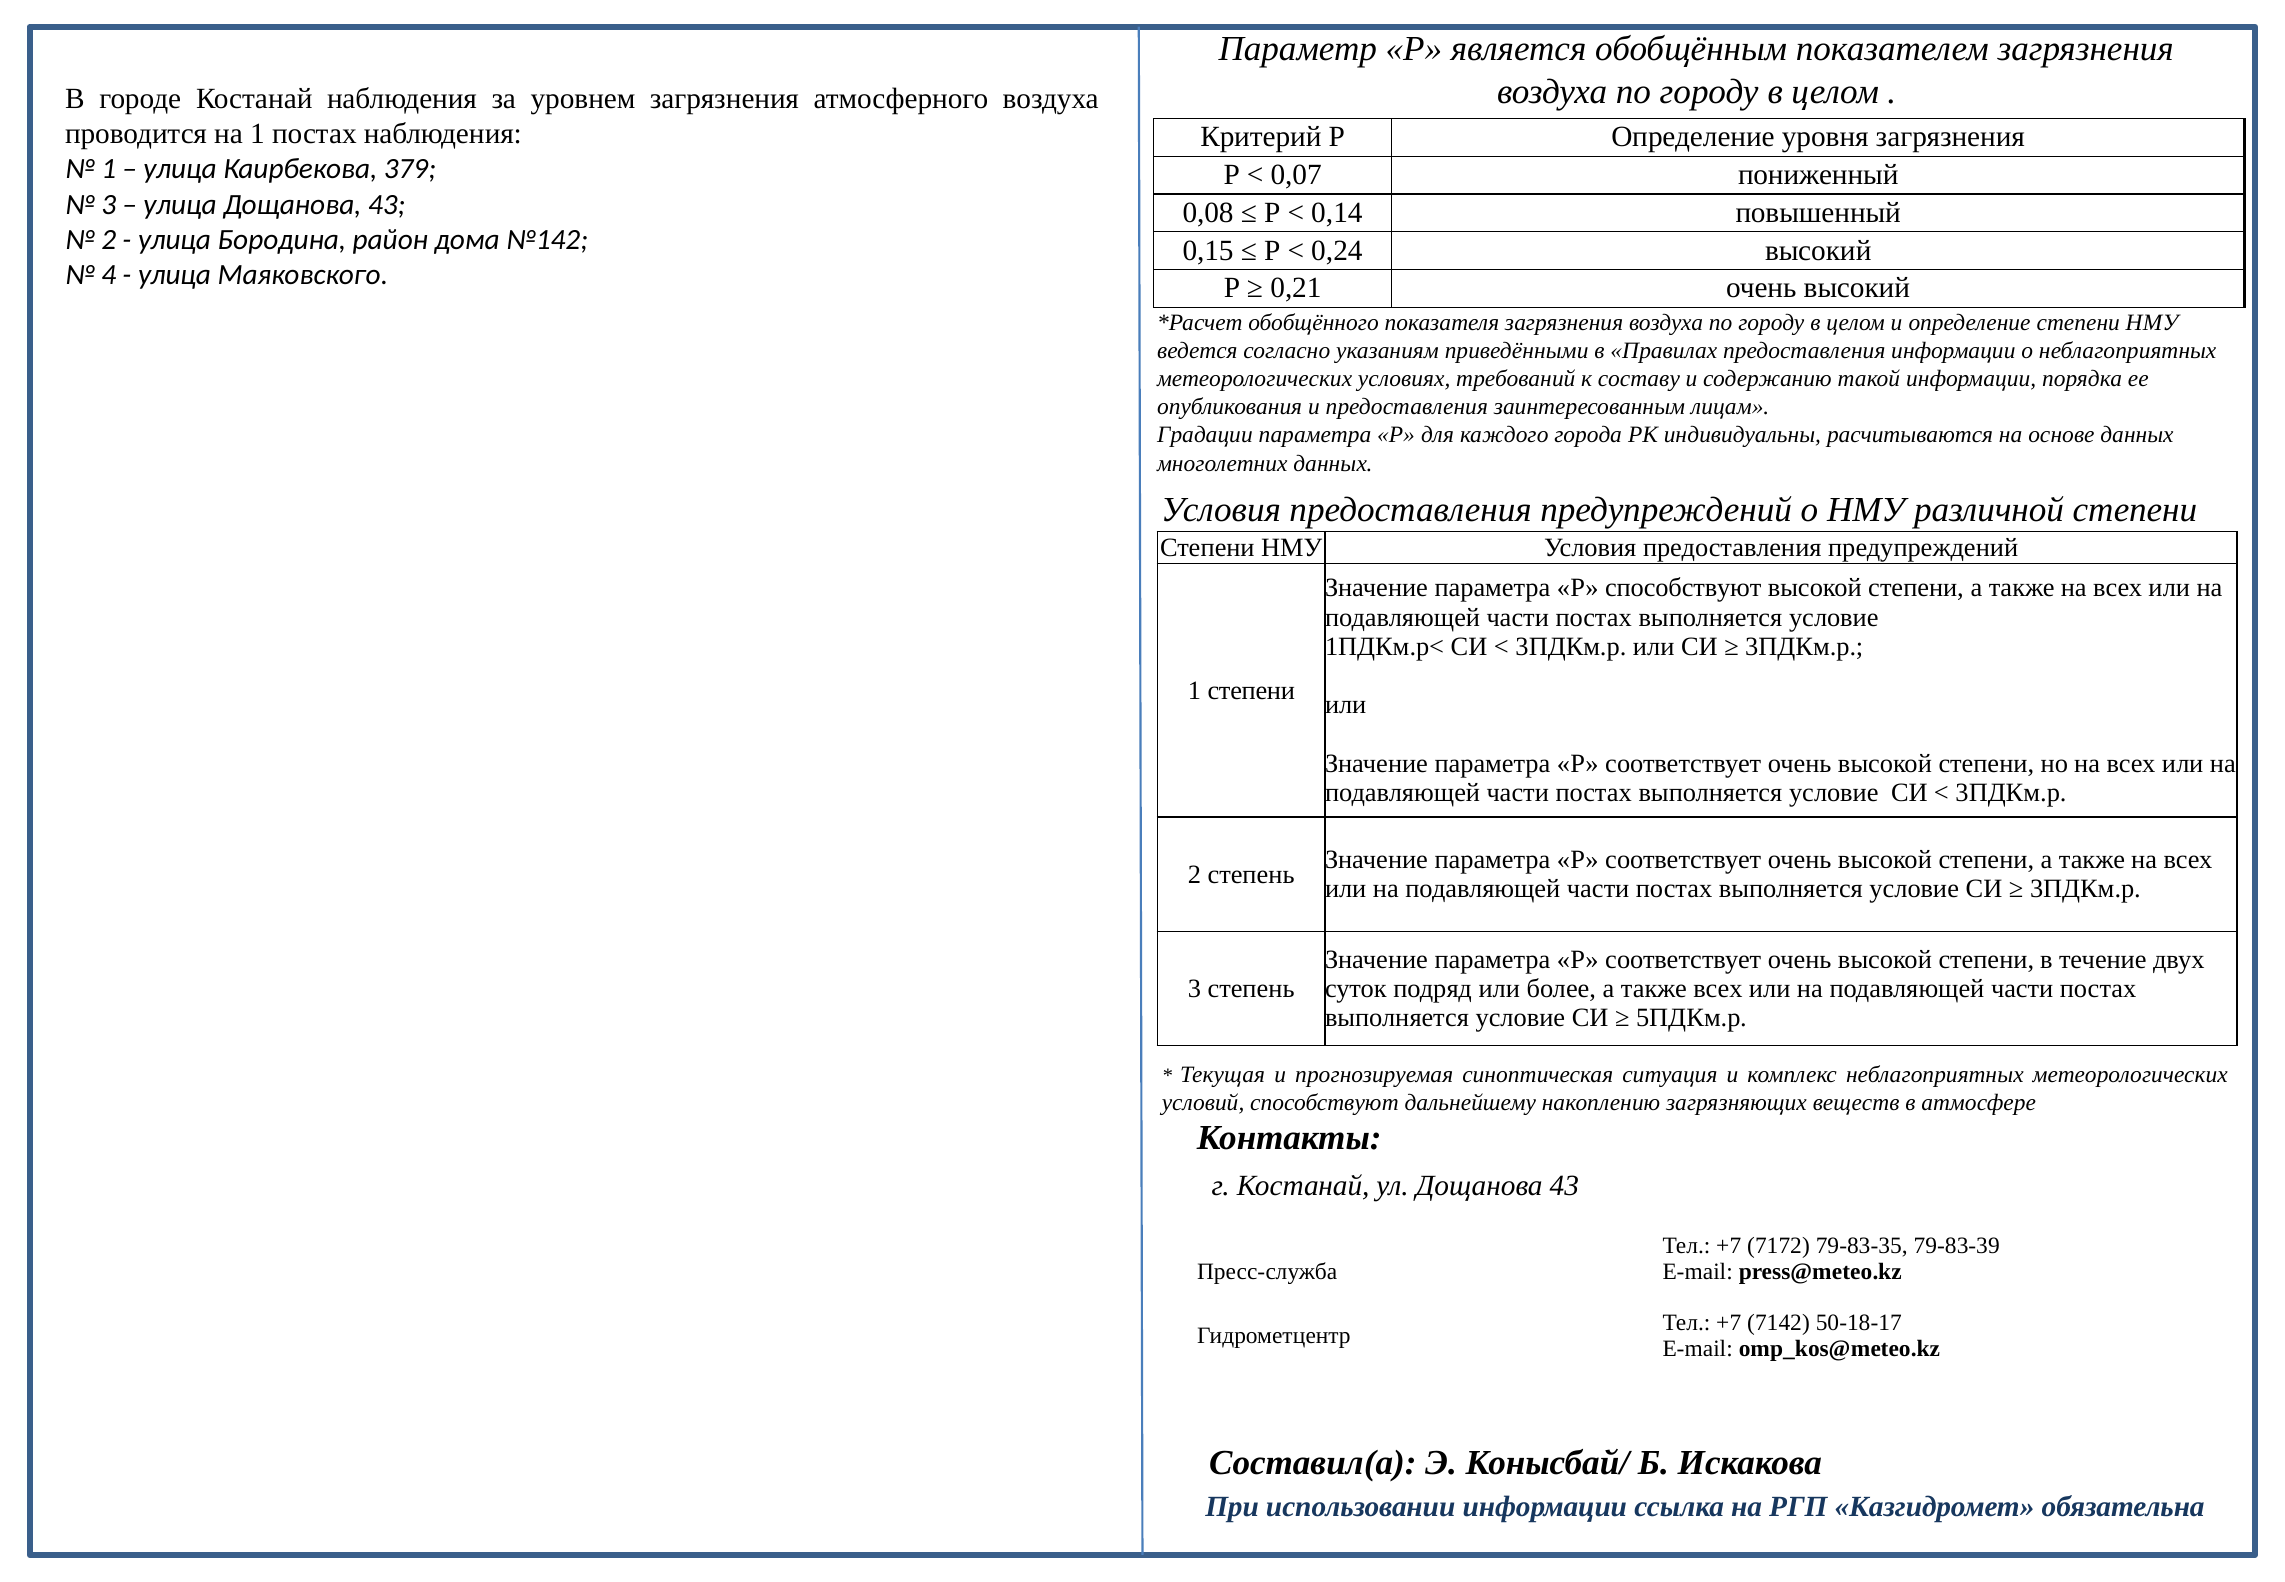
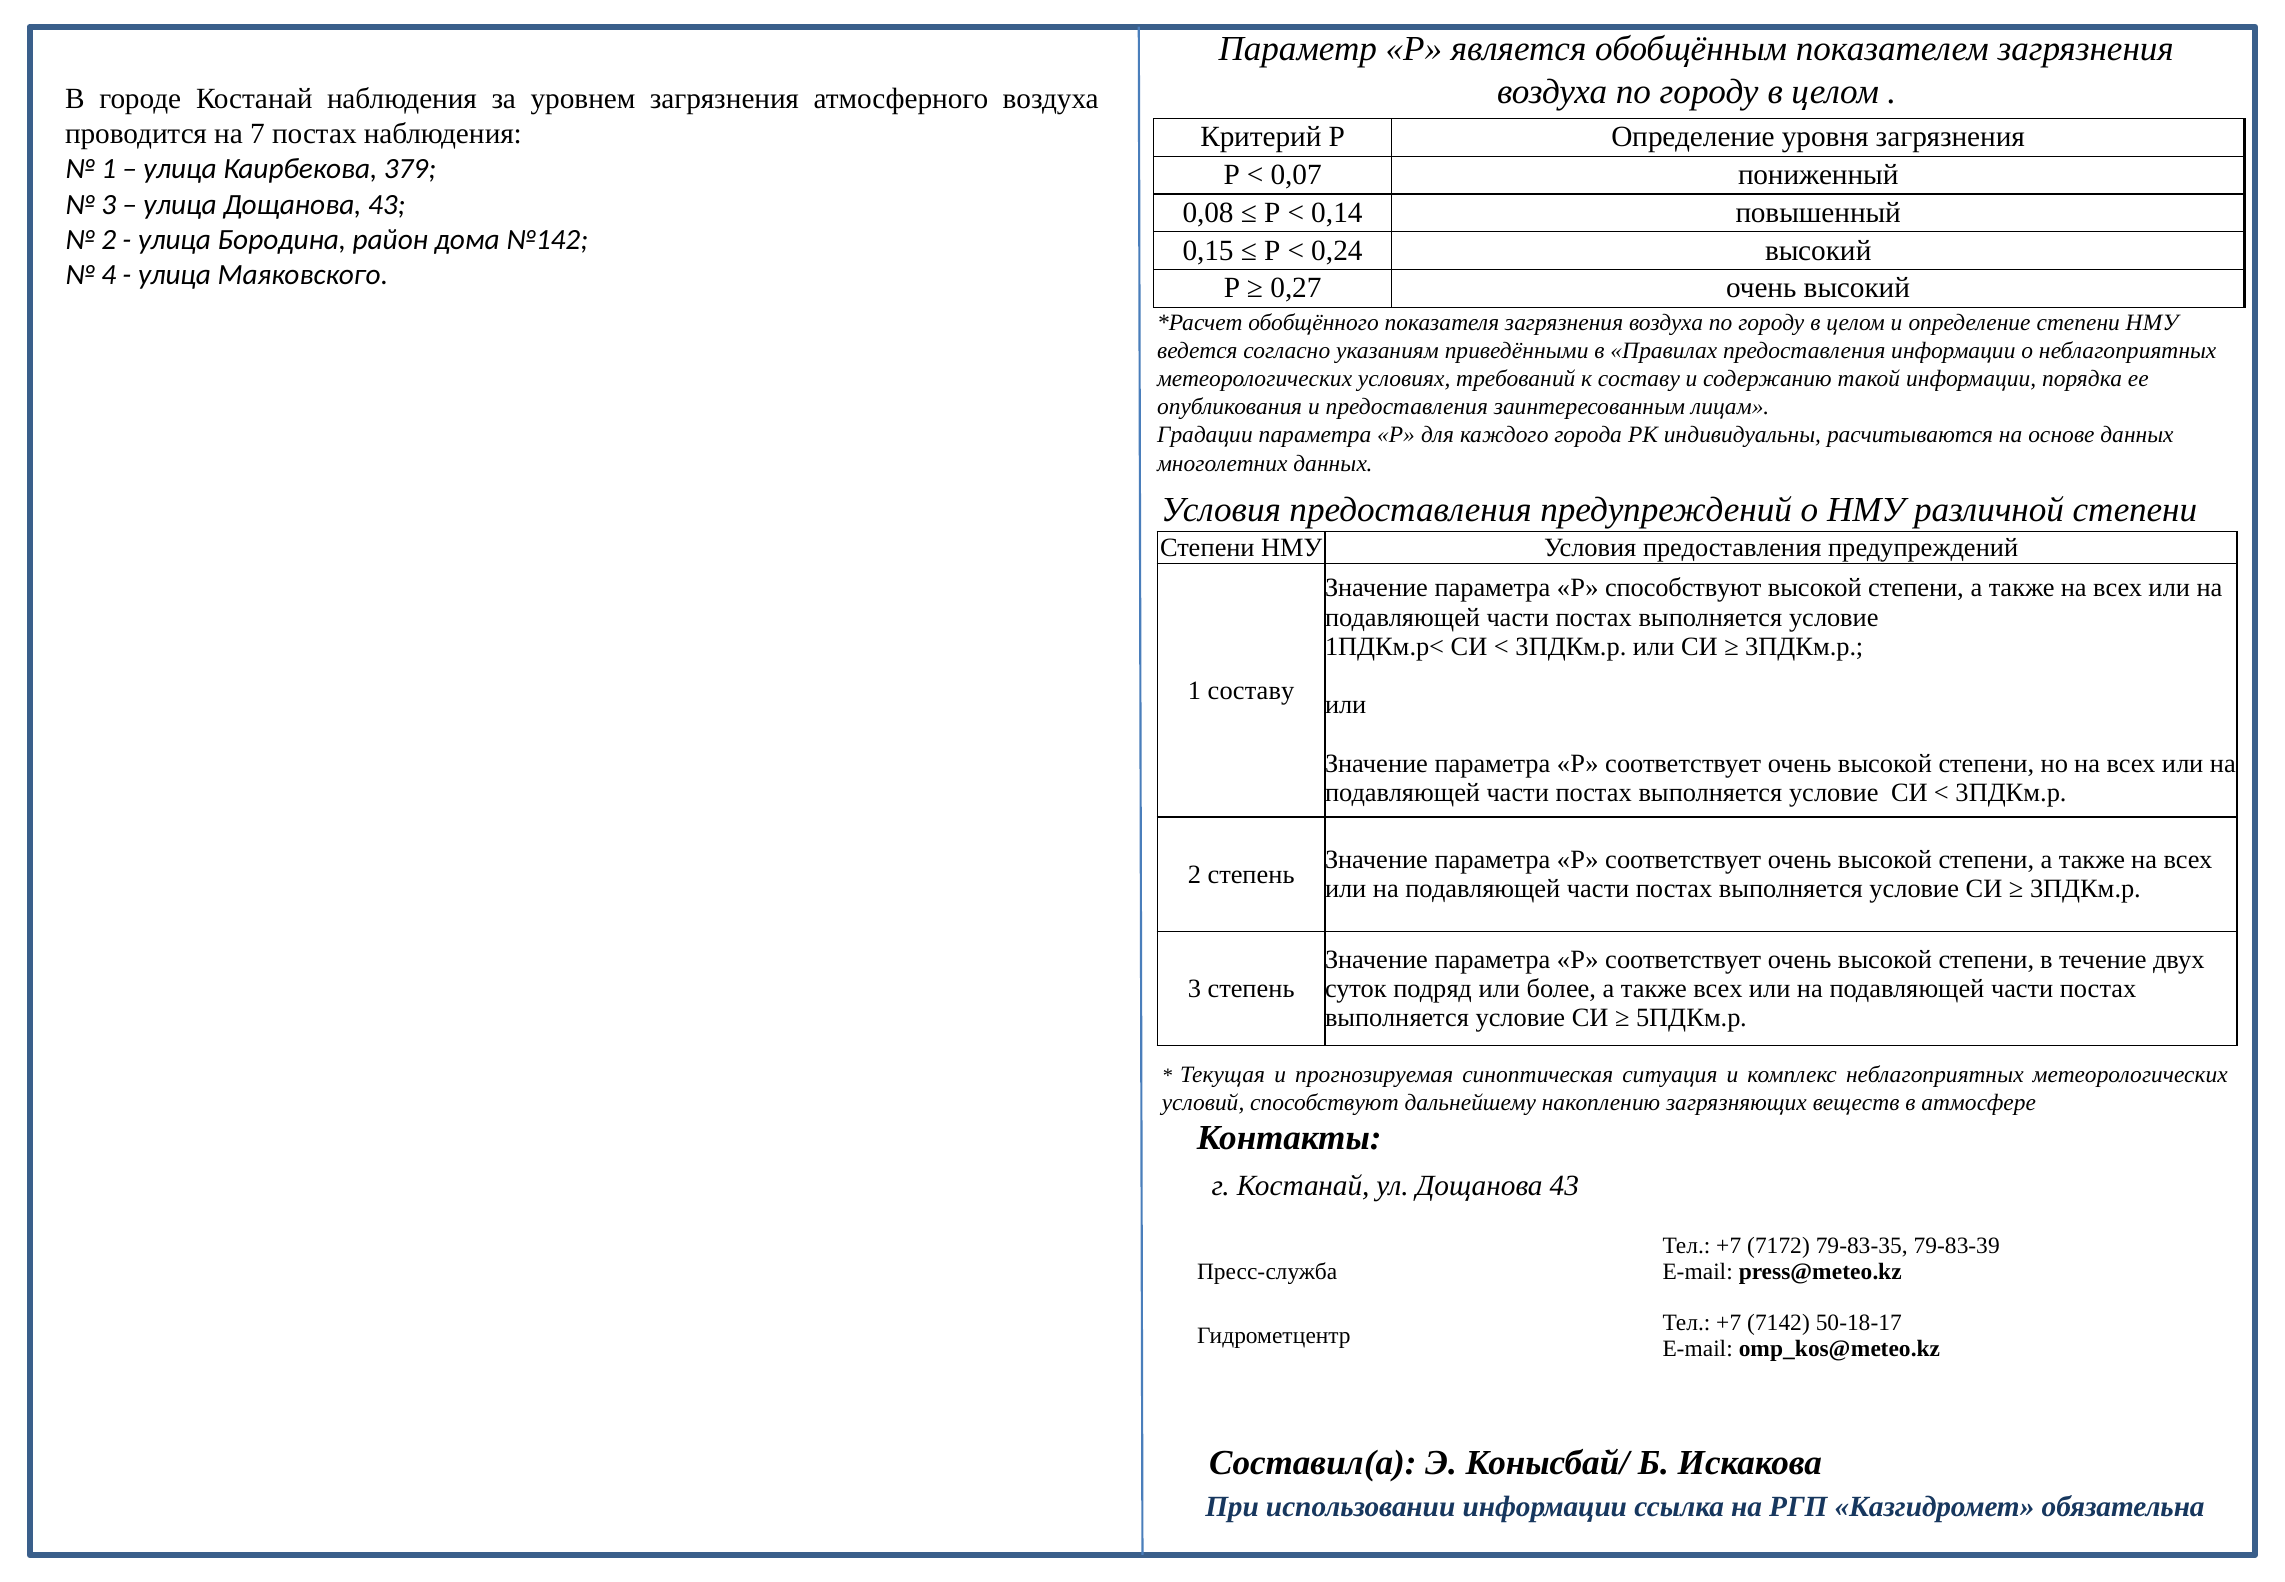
на 1: 1 -> 7 (257, 134)
0,21: 0,21 -> 0,27 (1296, 288)
1 степени: степени -> составу (1251, 690)
